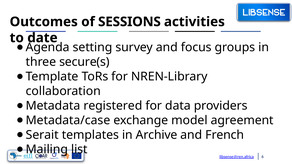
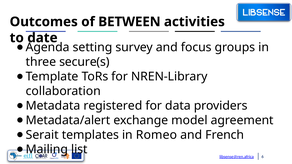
SESSIONS: SESSIONS -> BETWEEN (129, 22)
Metadata/case: Metadata/case -> Metadata/alert (68, 120)
Archive: Archive -> Romeo (156, 135)
